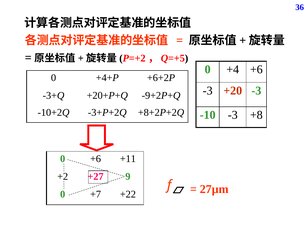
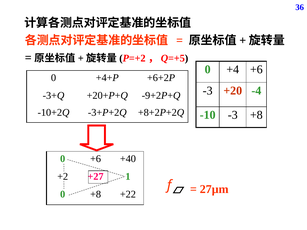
+20 -3: -3 -> -4 (256, 91)
+11: +11 -> +40 (128, 159)
9: 9 -> 1 (128, 177)
0 +7: +7 -> +8 (96, 195)
